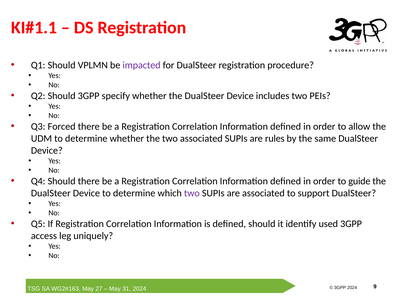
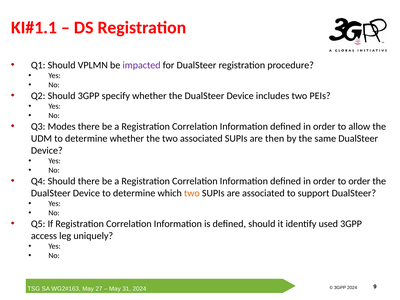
Forced: Forced -> Modes (62, 126)
rules: rules -> then (275, 138)
to guide: guide -> order (359, 181)
two colour: purple -> orange (192, 193)
